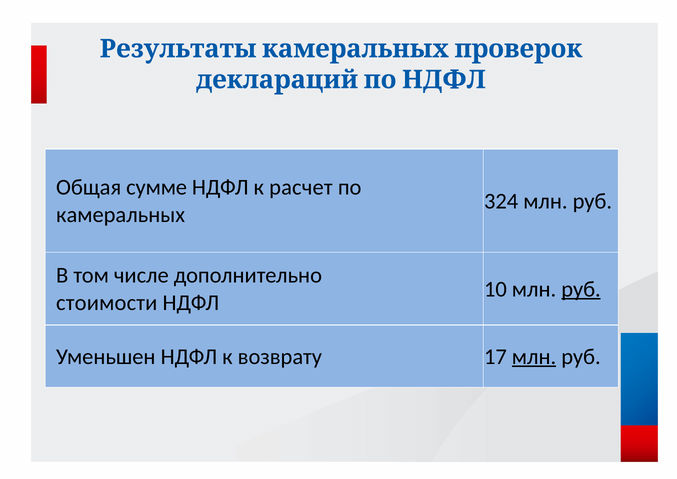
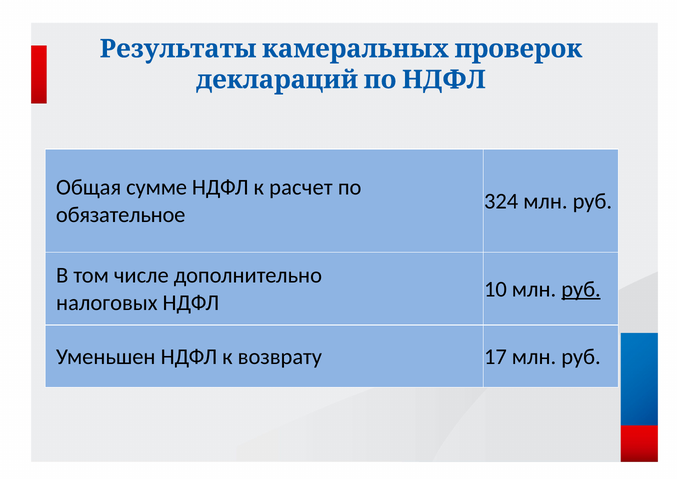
камеральных: камеральных -> обязательное (121, 215)
стоимости: стоимости -> налоговых (107, 303)
млн underline: present -> none (534, 356)
